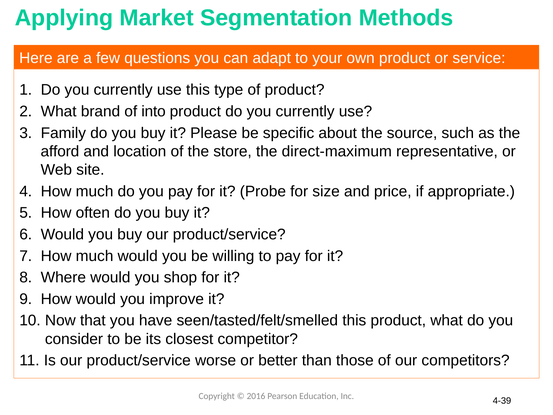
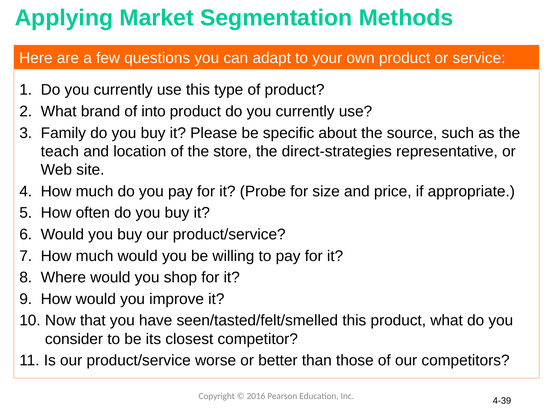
afford: afford -> teach (60, 151)
direct-maximum: direct-maximum -> direct-strategies (337, 151)
